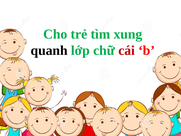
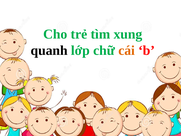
cái colour: red -> orange (127, 50)
